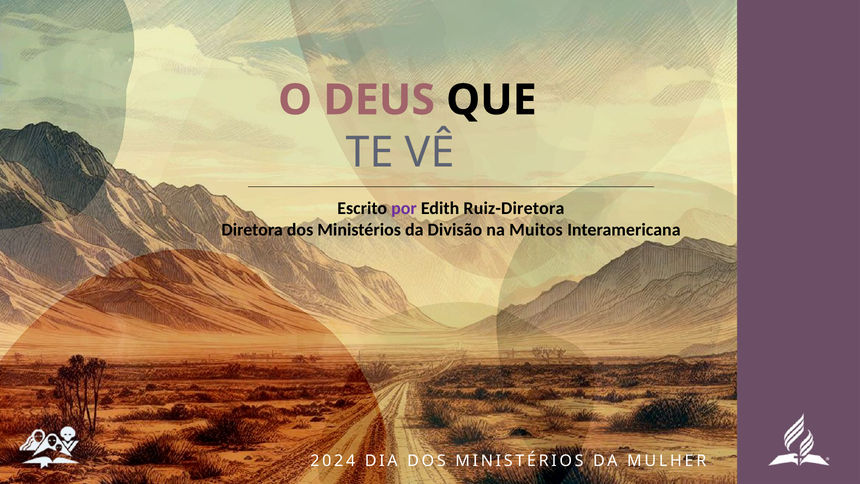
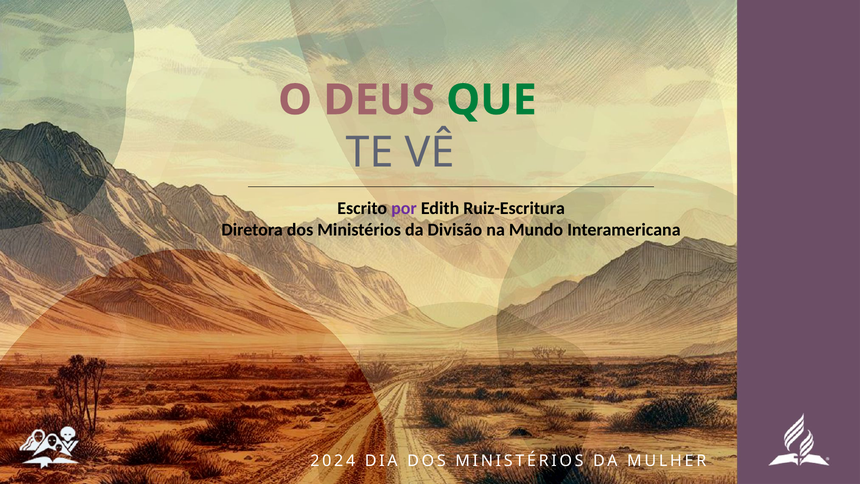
QUE colour: black -> green (491, 100)
Ruiz-Diretora: Ruiz-Diretora -> Ruiz-Escritura (514, 208)
Muitos: Muitos -> Mundo (536, 230)
